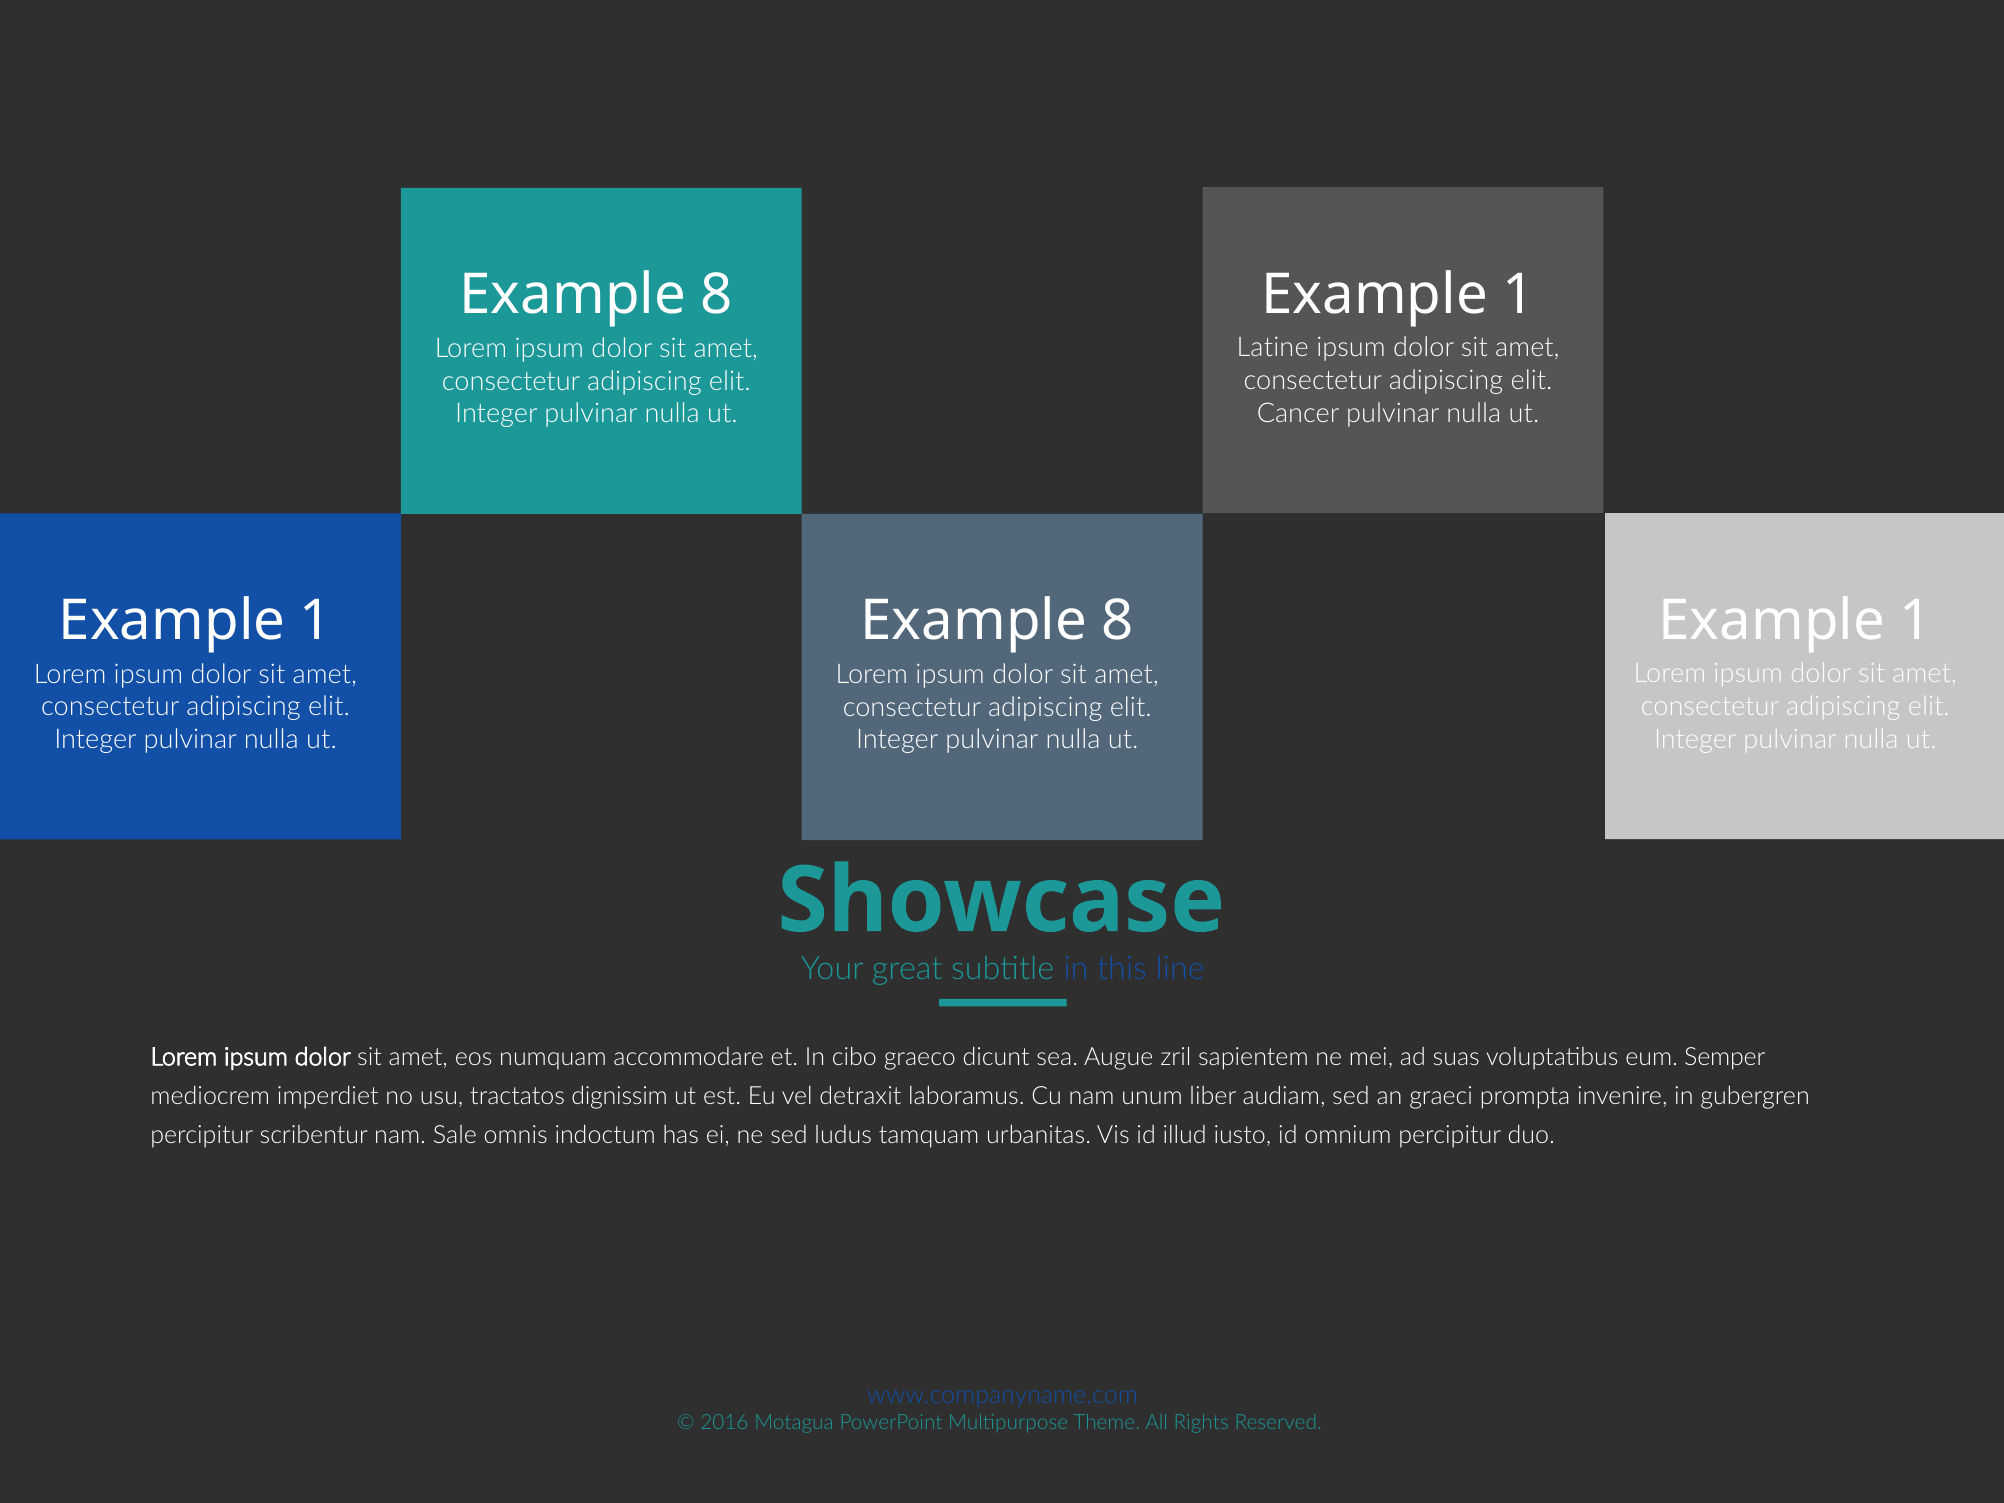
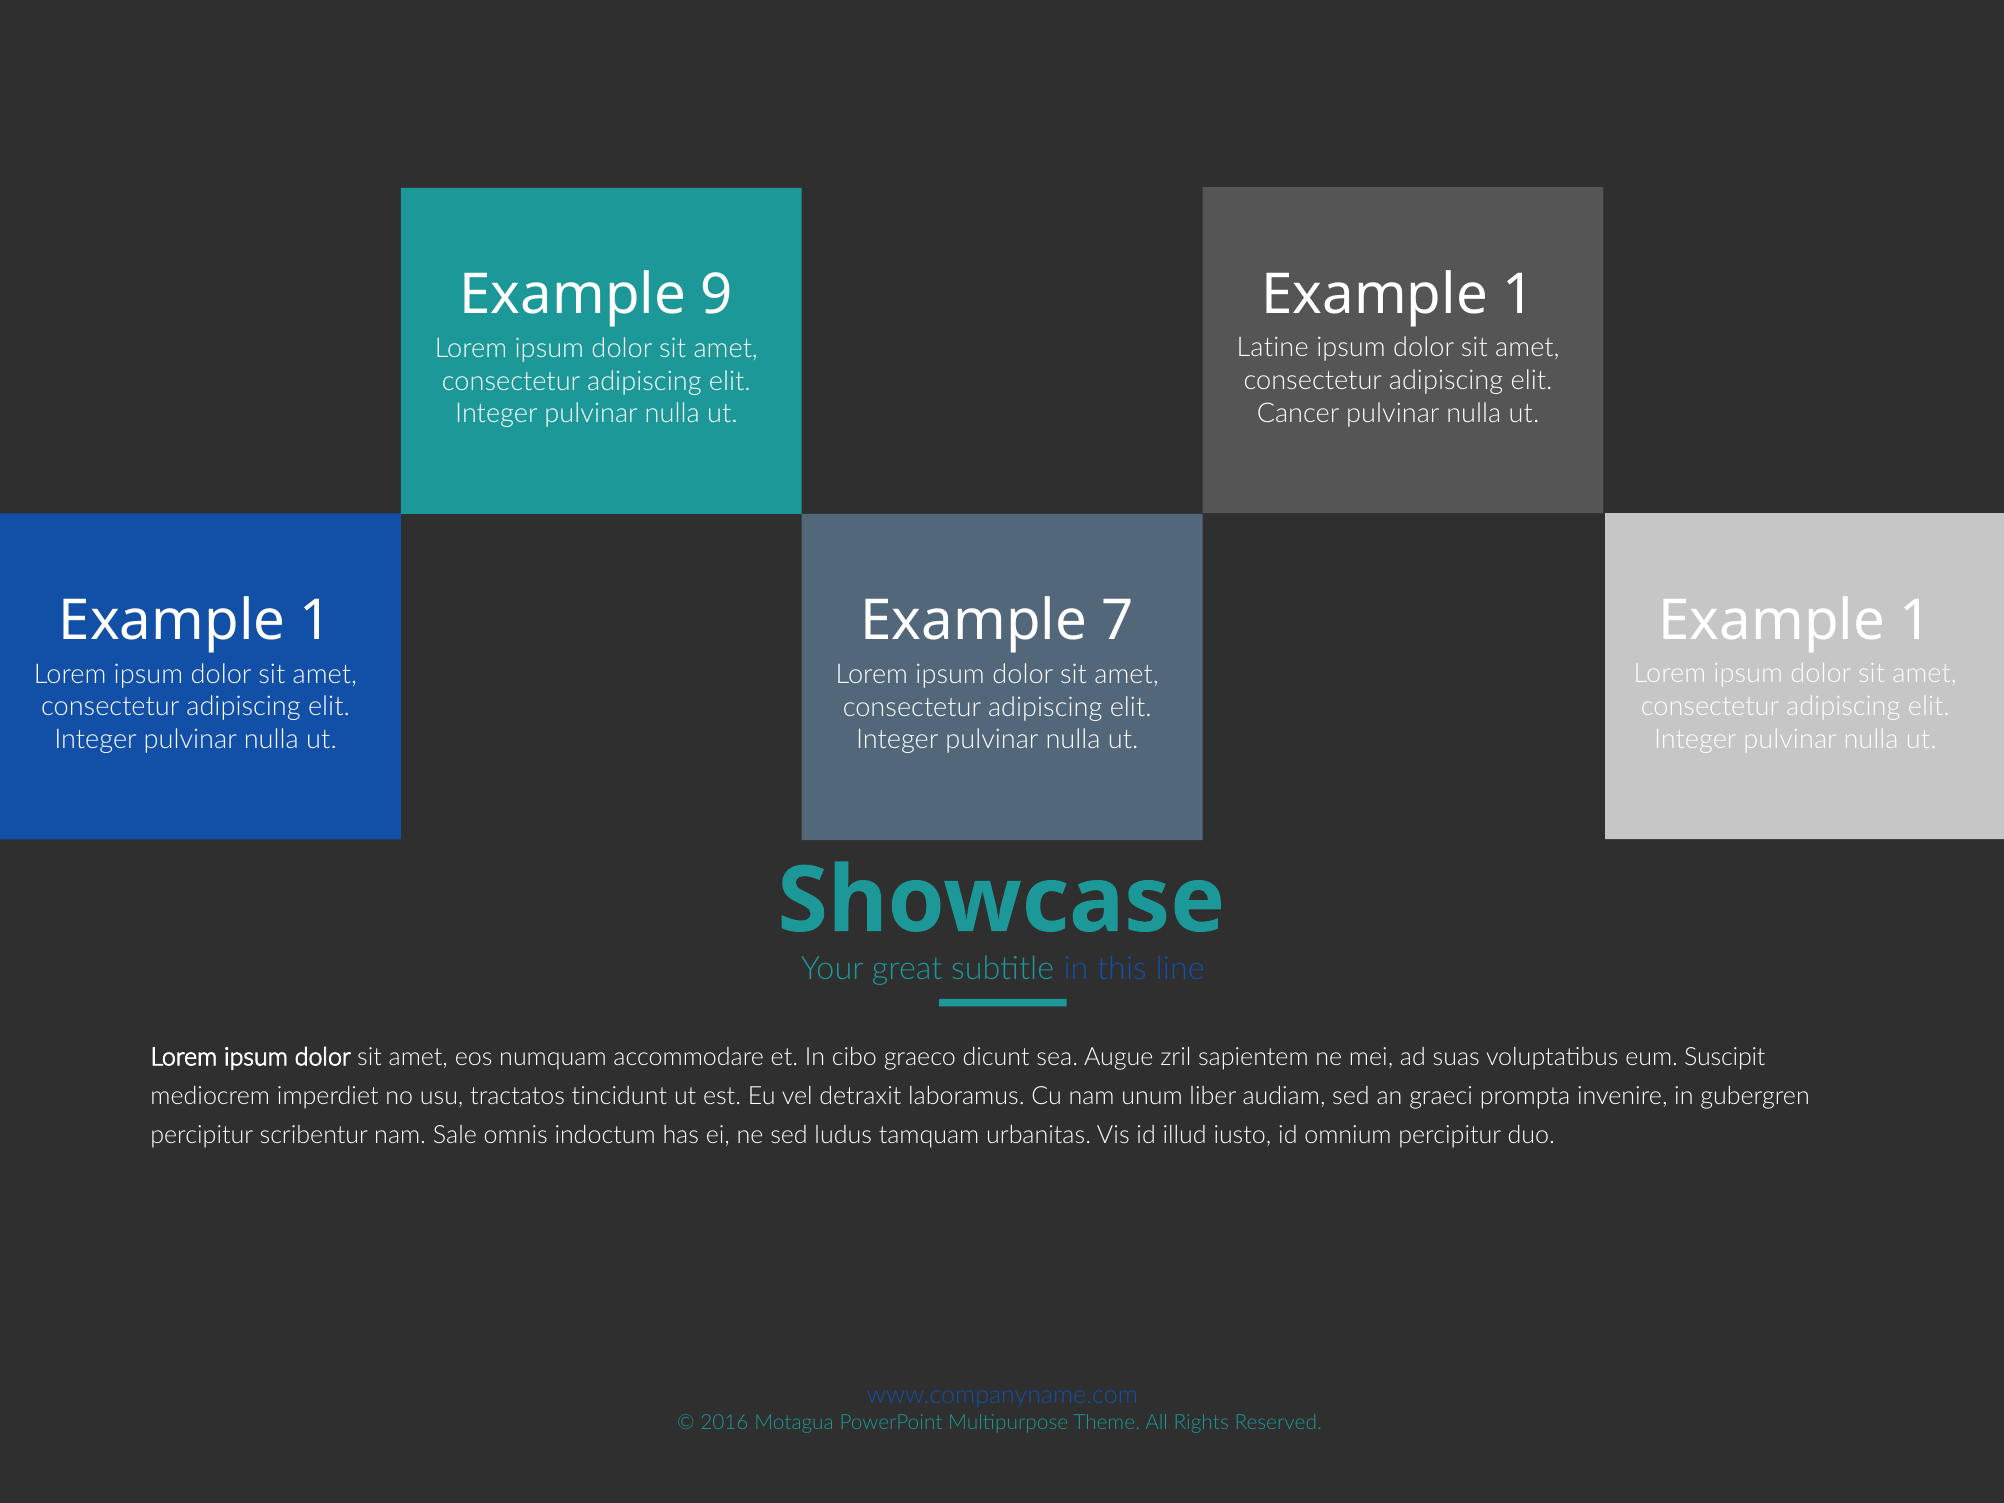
8: 8 -> 9 (717, 295)
8: 8 -> 7 (1118, 621)
Semper: Semper -> Suscipit (1725, 1057)
dignissim: dignissim -> tincidunt (619, 1096)
